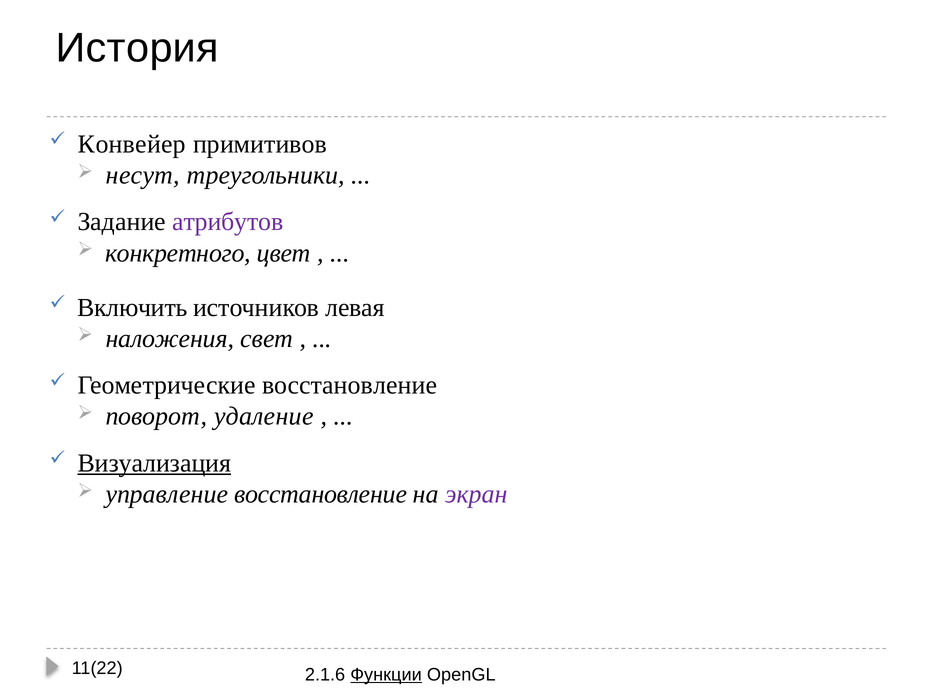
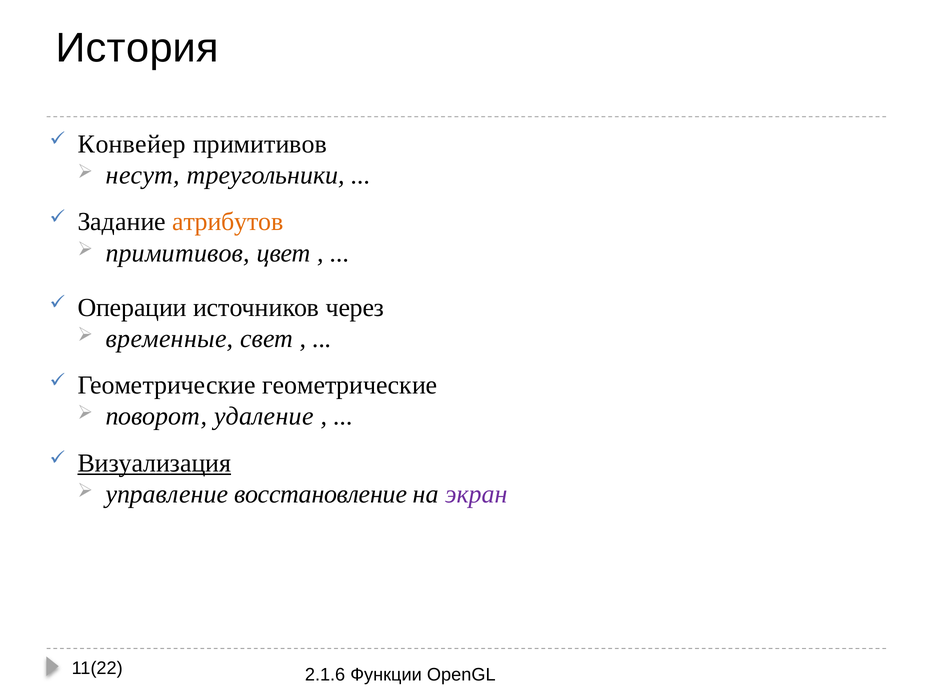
атрибутов colour: purple -> orange (228, 222)
конкретного: конкретного -> примитивов (178, 253)
Включить: Включить -> Операции (132, 307)
левая: левая -> через (355, 307)
наложения: наложения -> временные (170, 338)
Геометрические восстановление: восстановление -> геометрические (350, 385)
Функции underline: present -> none (386, 675)
